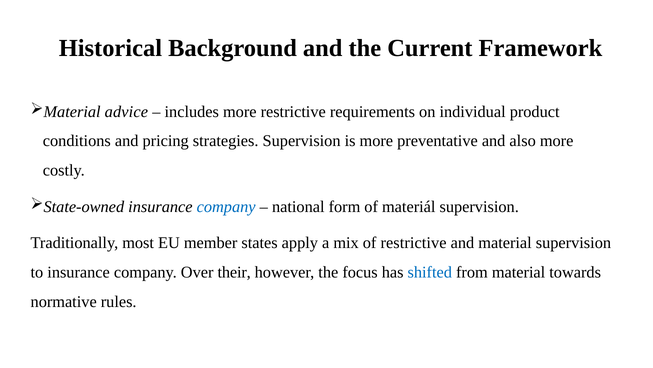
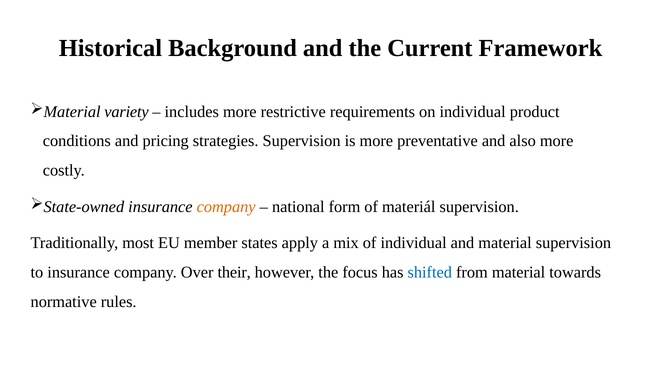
advice: advice -> variety (127, 111)
company colour: blue -> orange (226, 206)
of restrictive: restrictive -> individual (414, 243)
